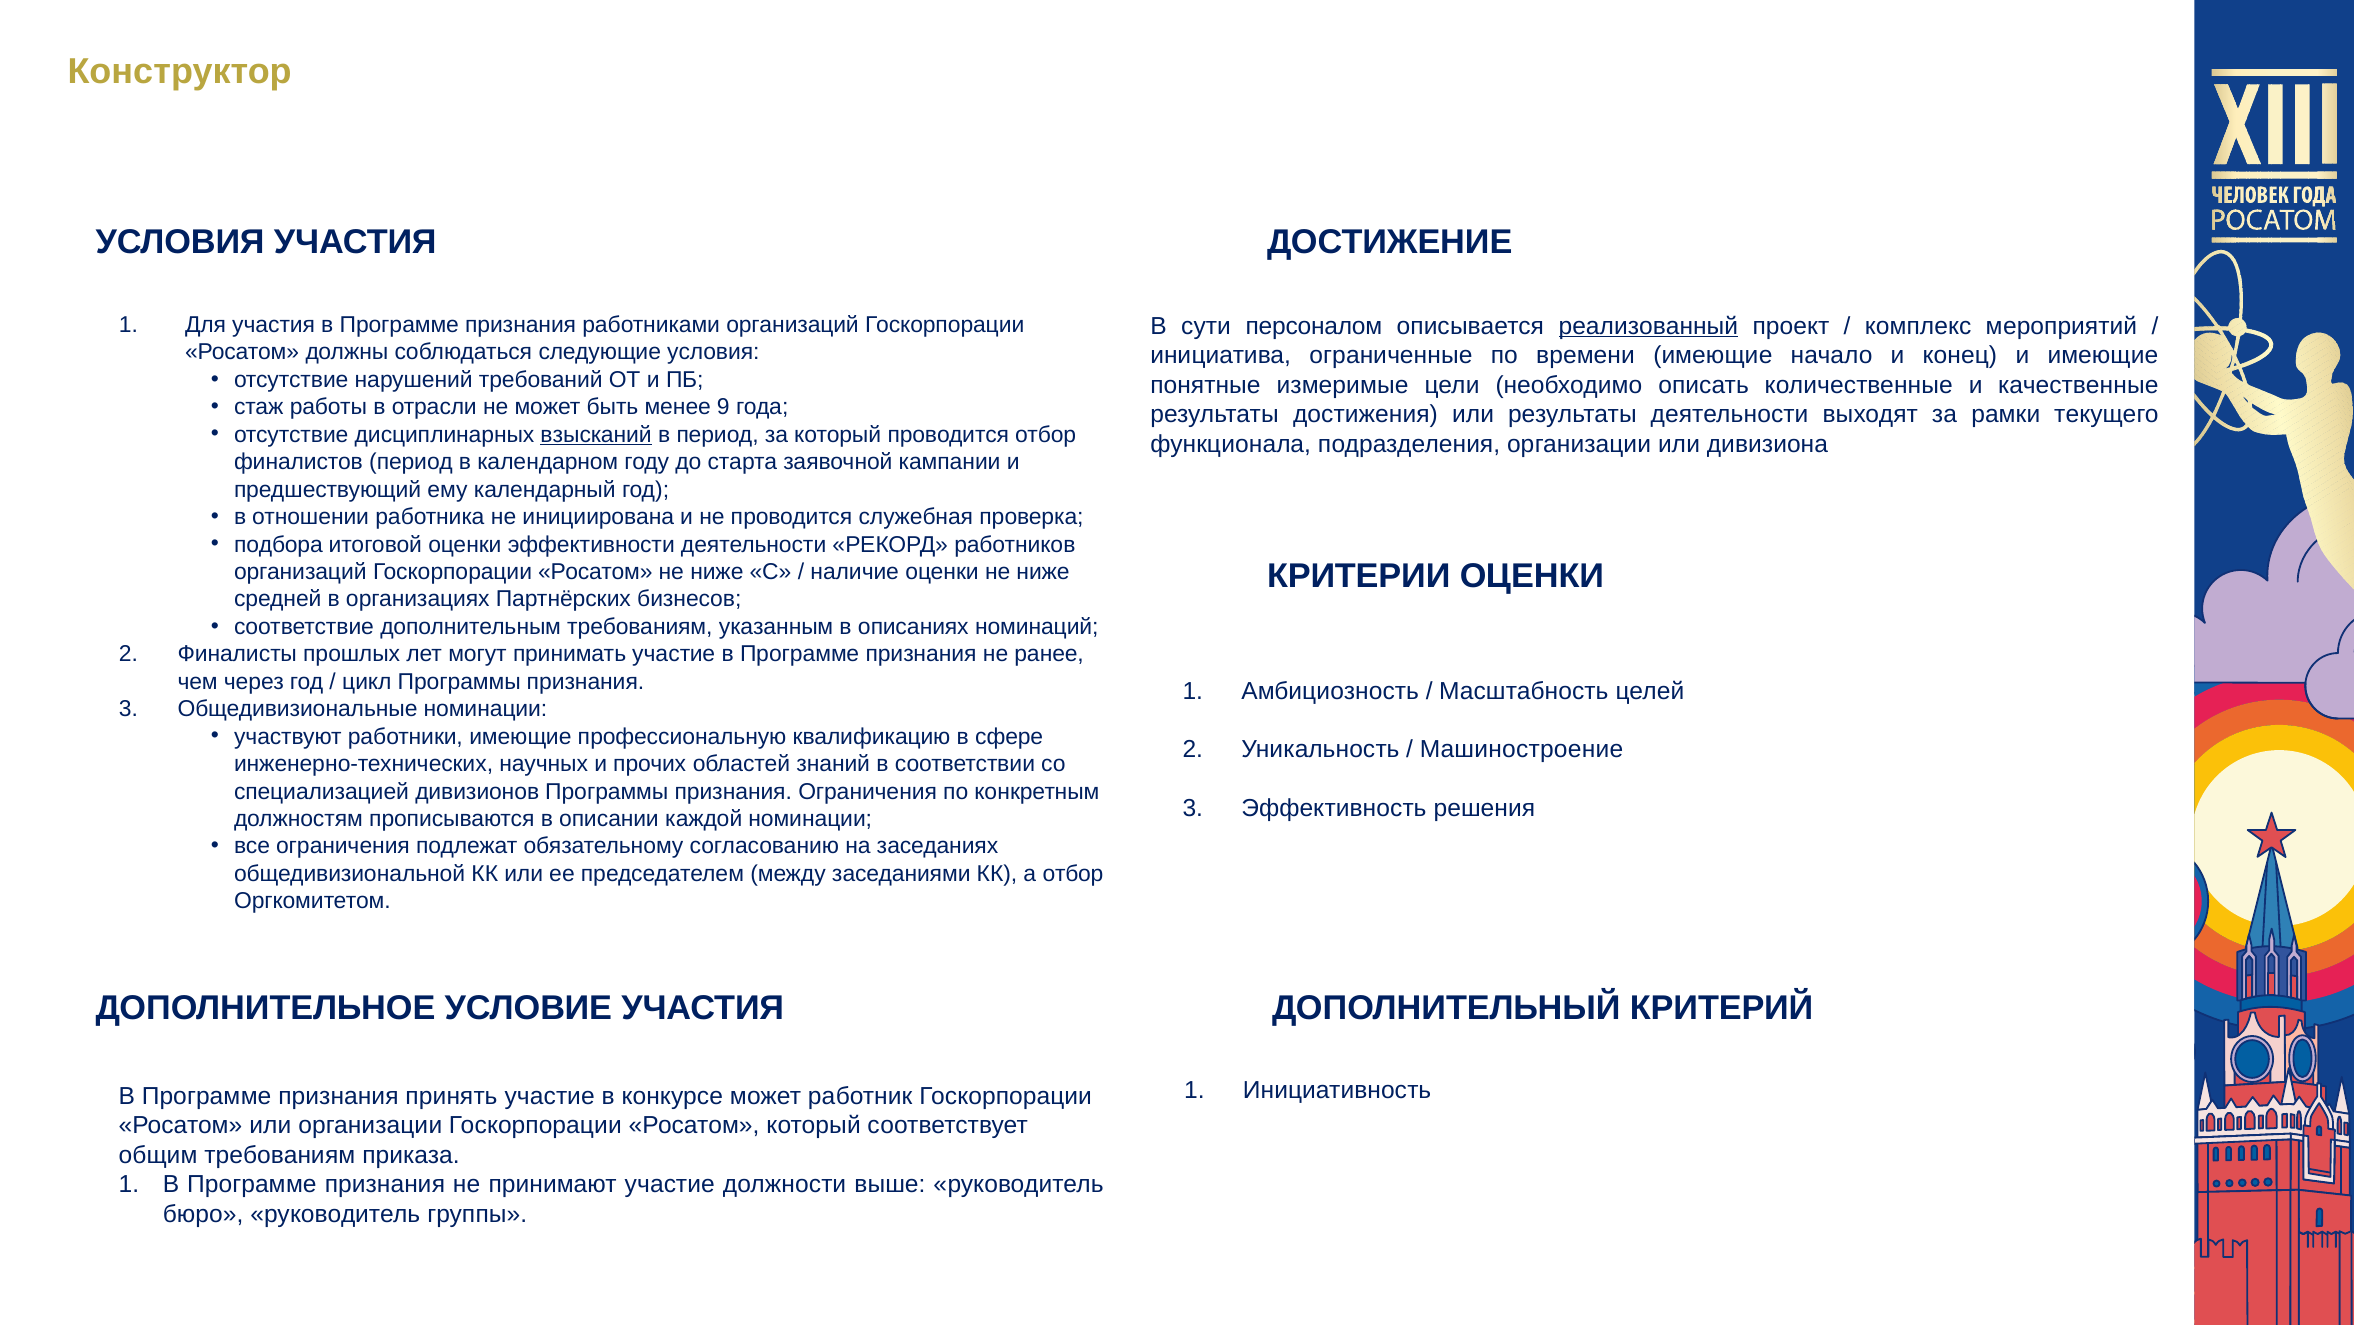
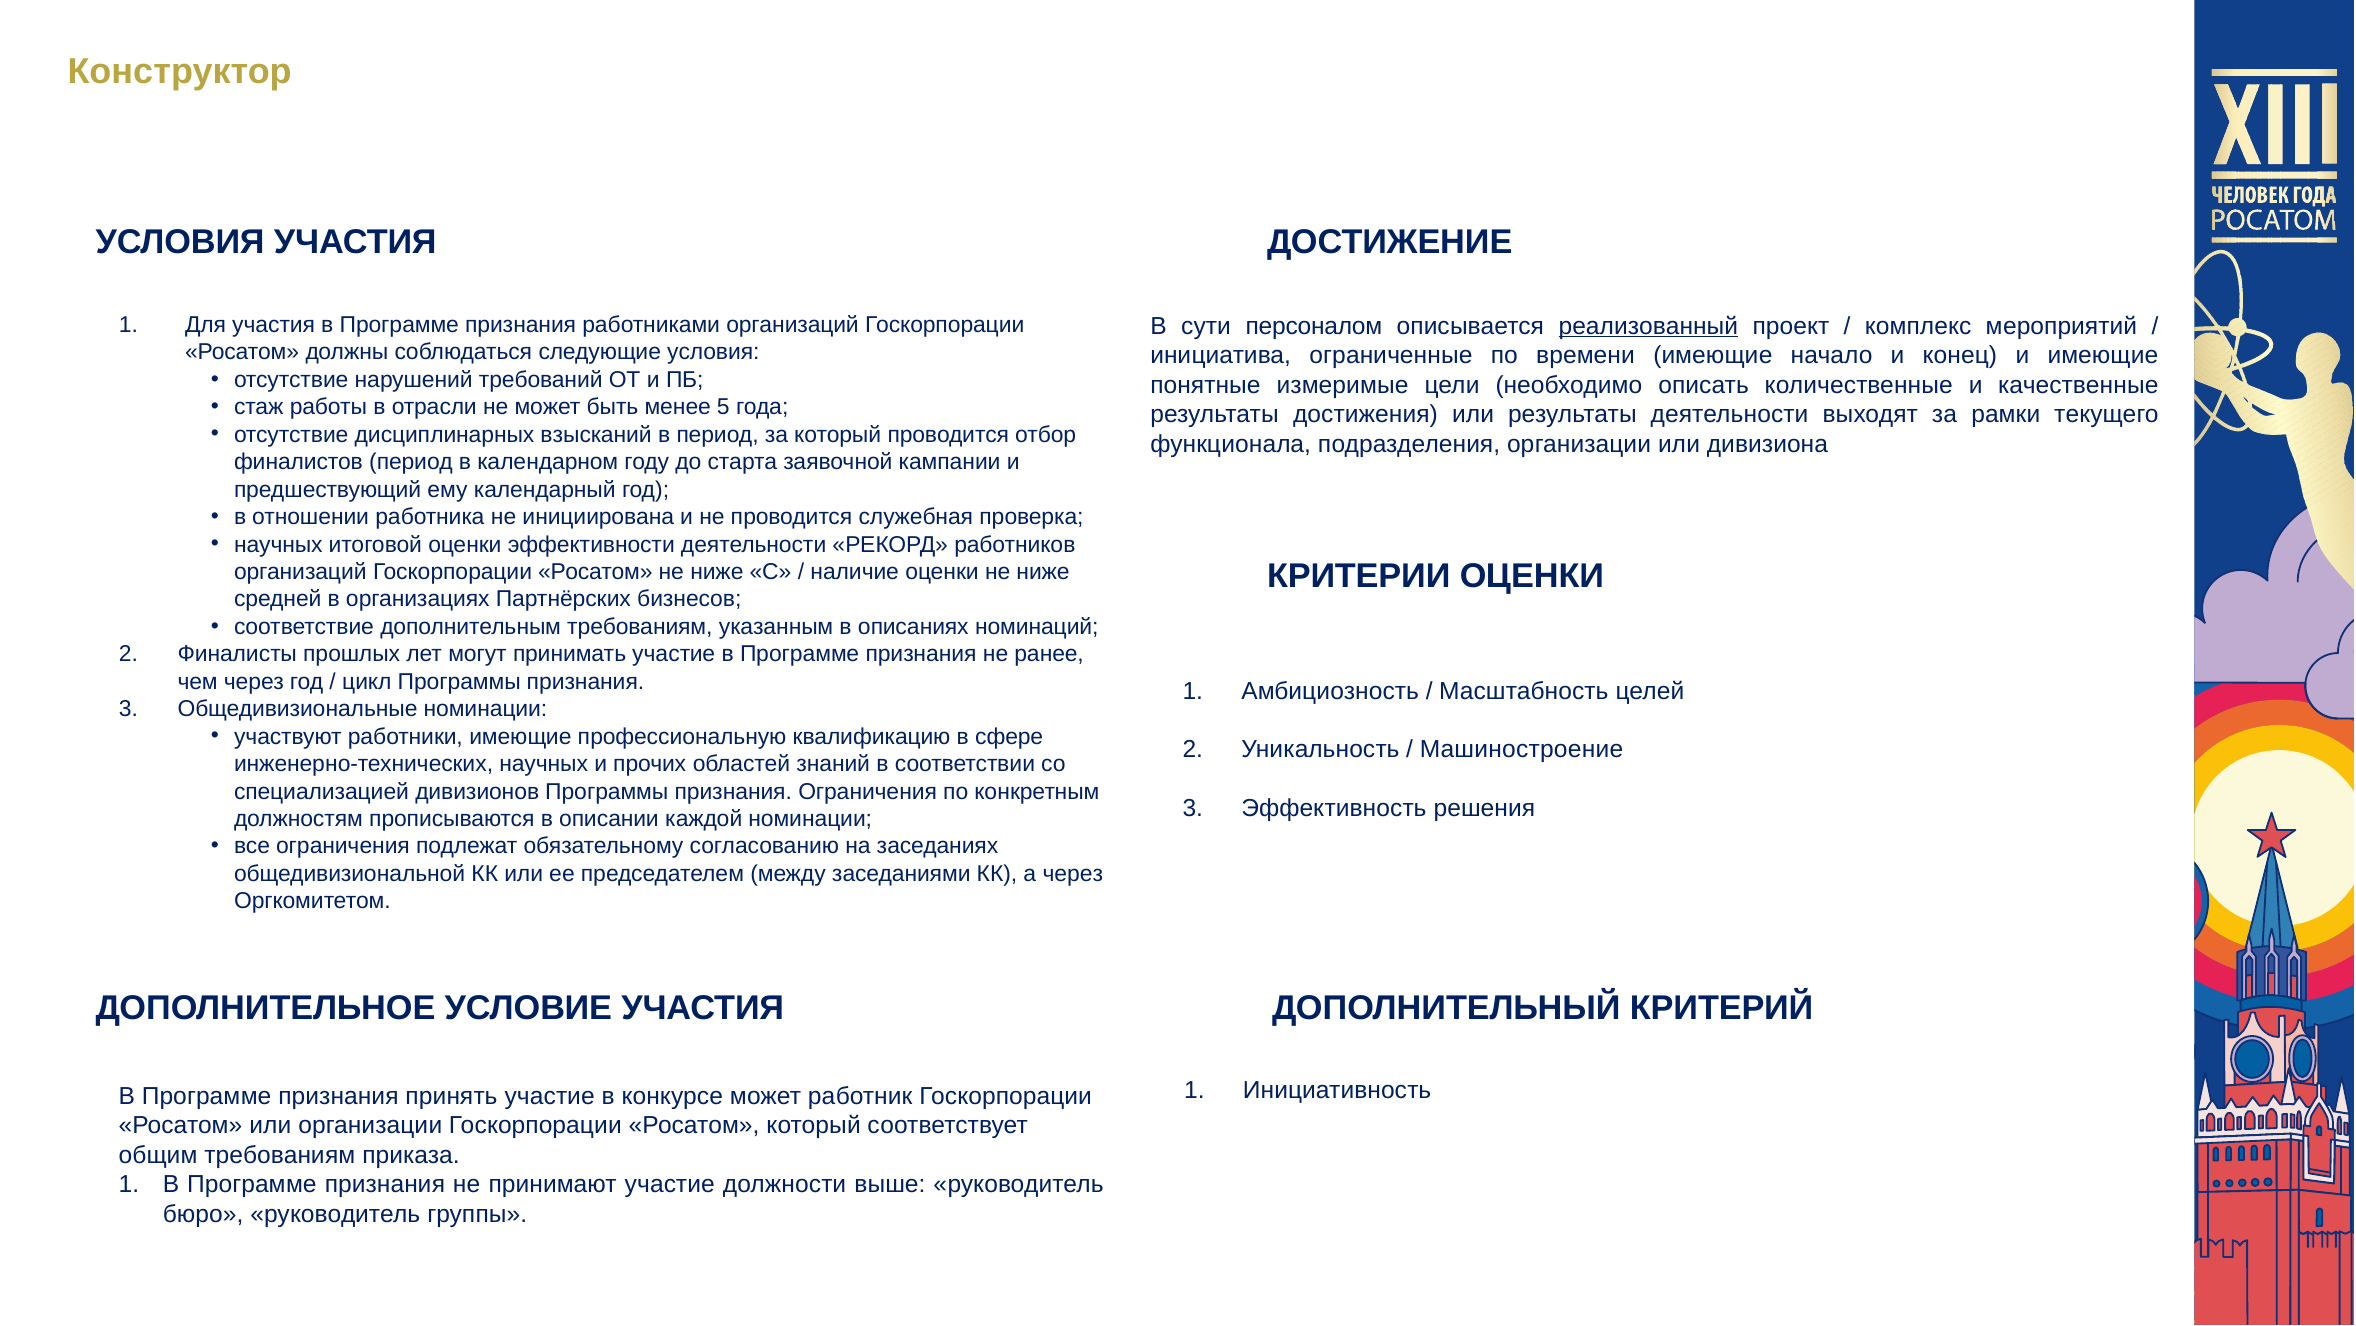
9: 9 -> 5 (723, 407)
взысканий underline: present -> none (596, 435)
подбора: подбора -> научных (278, 544)
а отбор: отбор -> через (1073, 873)
